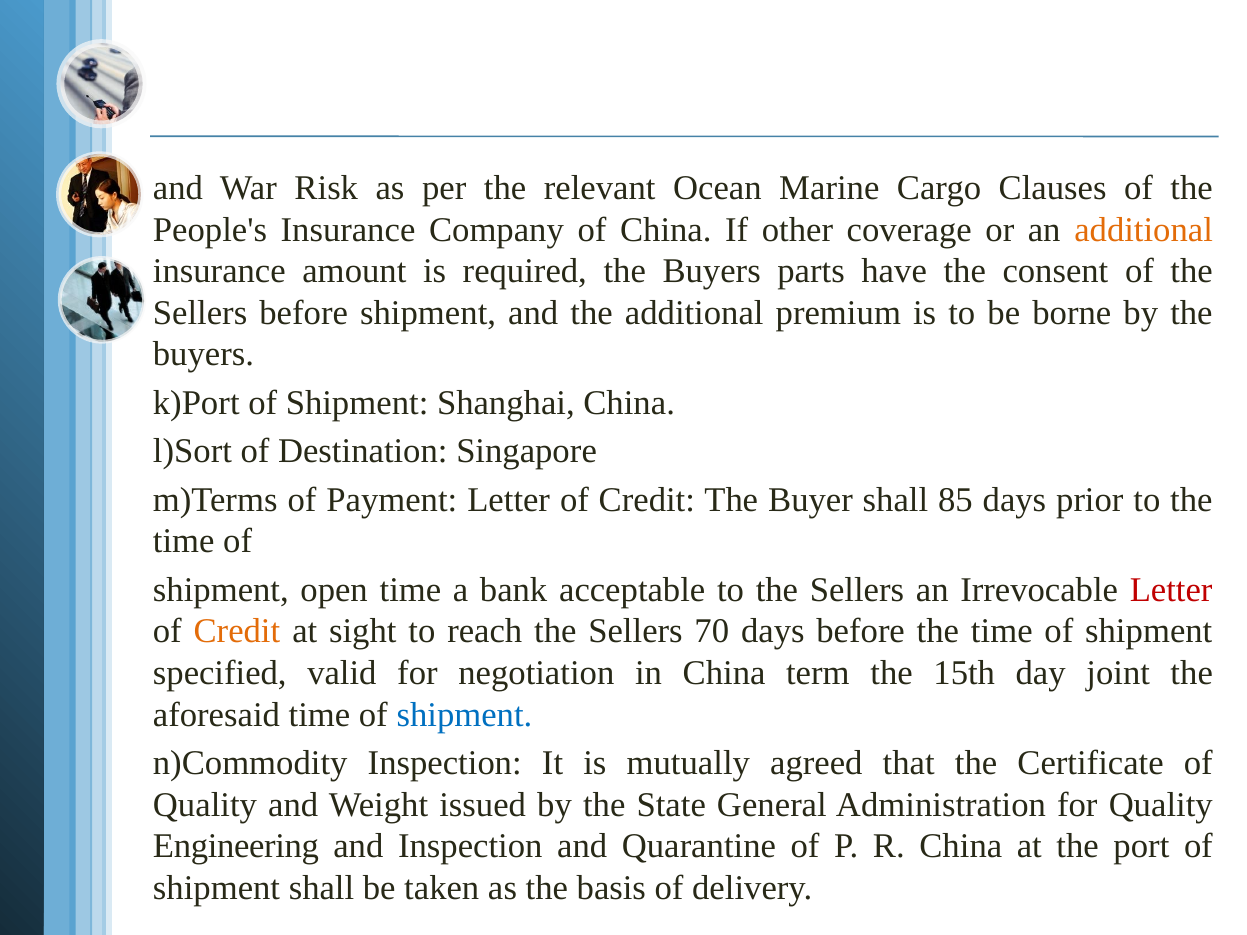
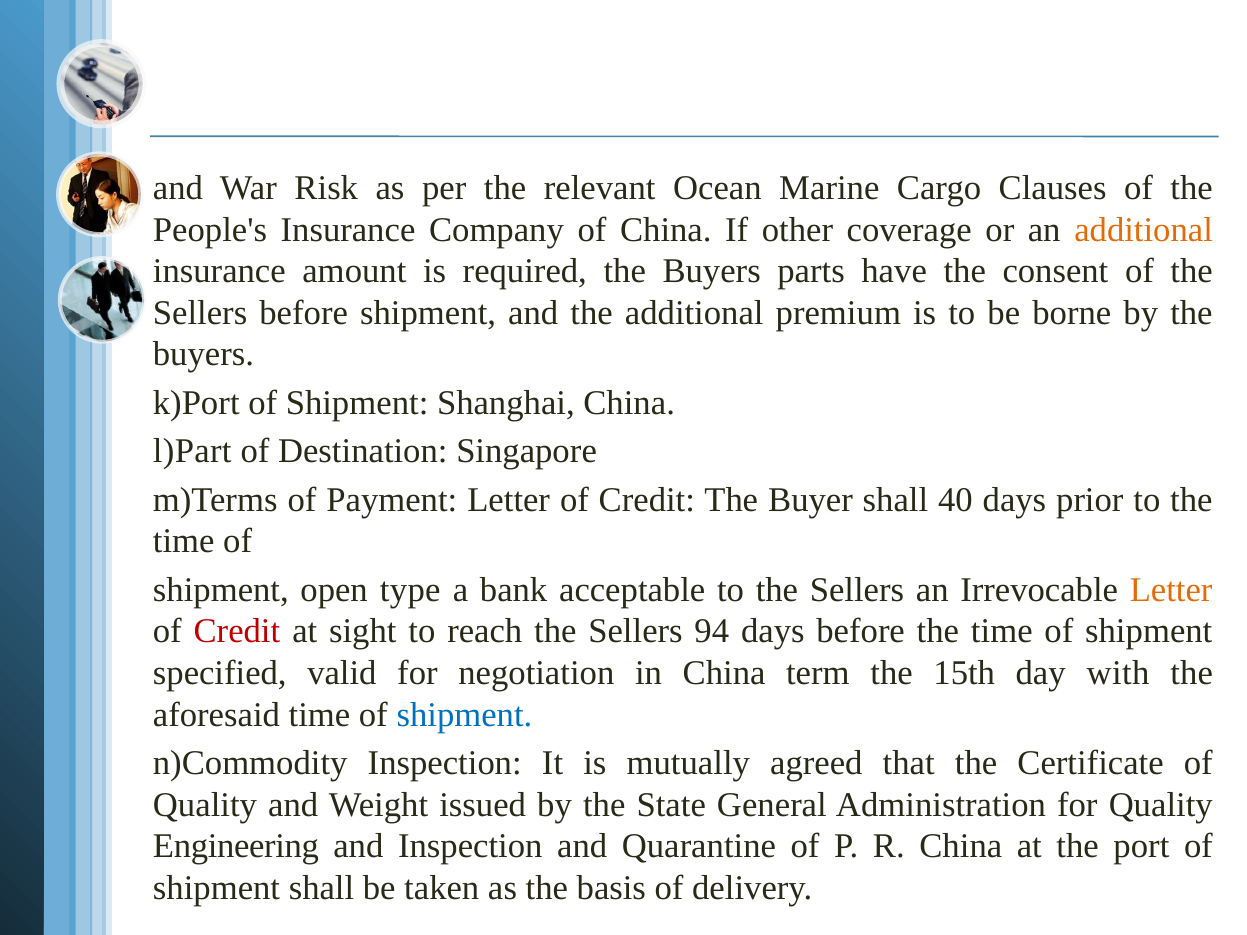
l)Sort: l)Sort -> l)Part (192, 451)
85: 85 -> 40 (955, 500)
open time: time -> type (410, 590)
Letter colour: red -> orange (1171, 590)
Credit colour: orange -> red (237, 632)
70: 70 -> 94 (712, 632)
joint: joint -> with (1118, 673)
